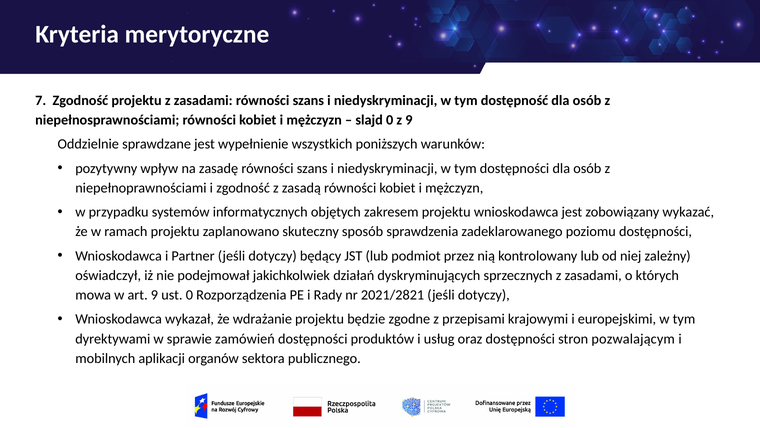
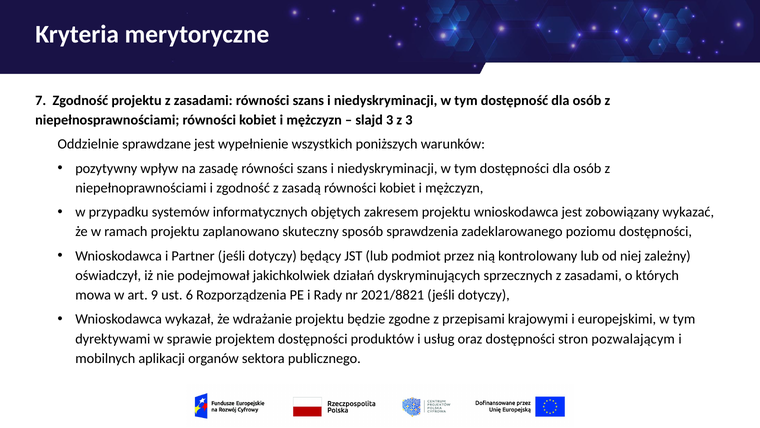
slajd 0: 0 -> 3 (390, 120)
z 9: 9 -> 3 (409, 120)
ust 0: 0 -> 6 (189, 295)
2021/2821: 2021/2821 -> 2021/8821 (393, 295)
zamówień: zamówień -> projektem (245, 338)
